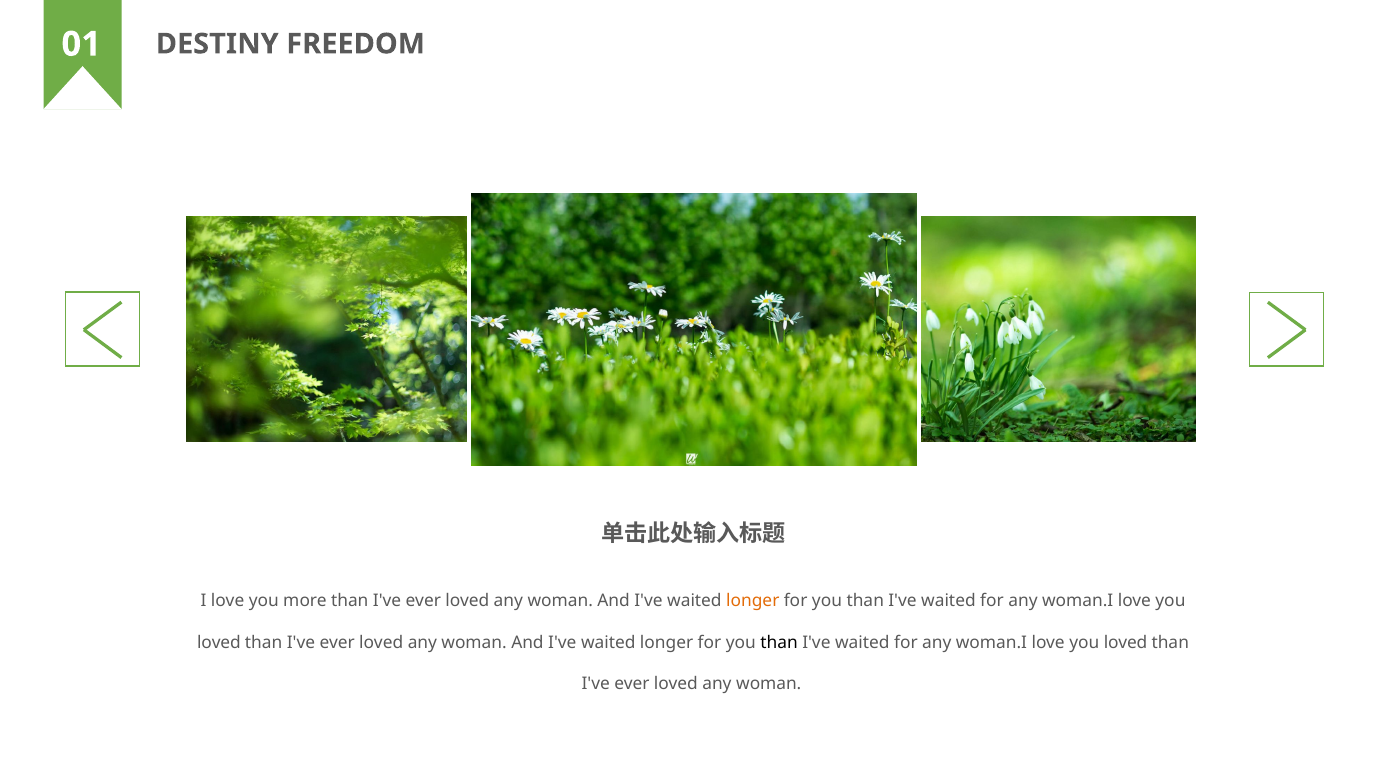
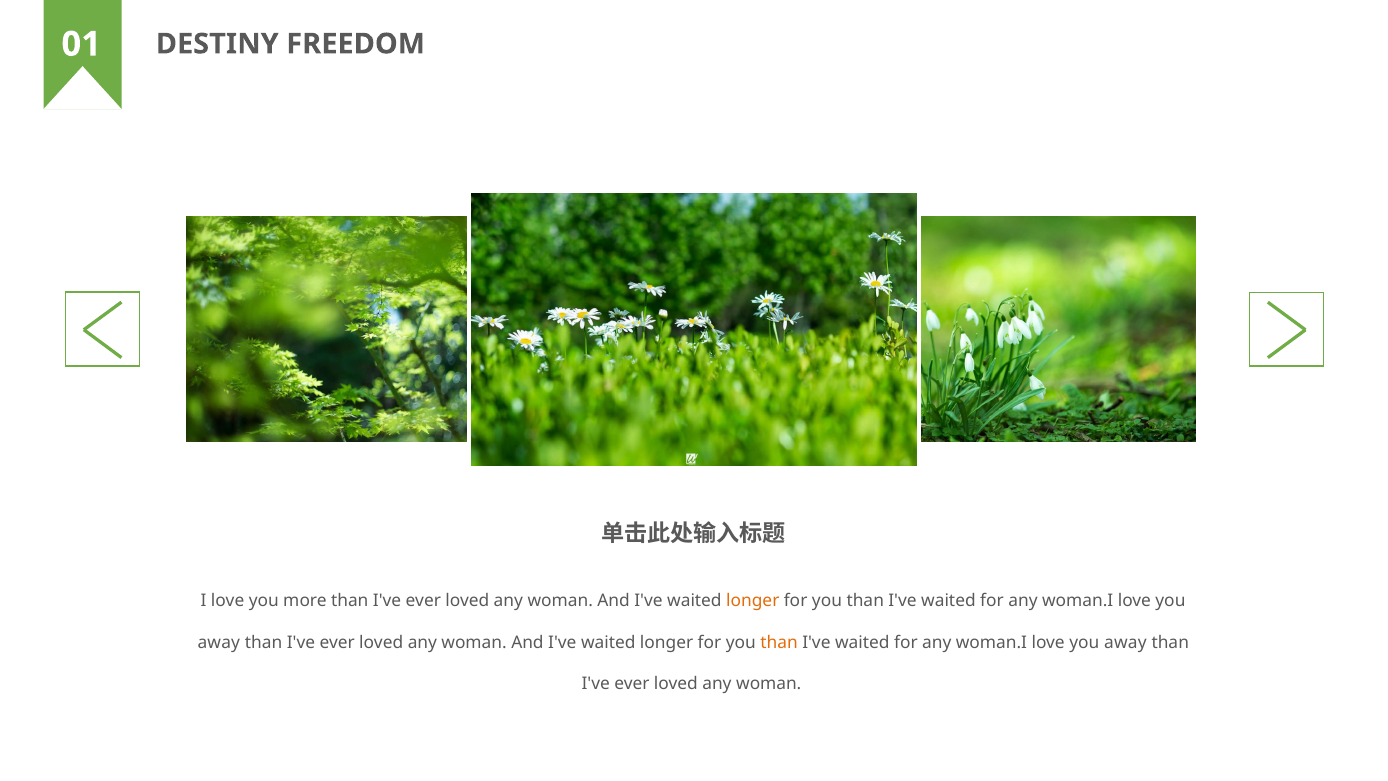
loved: loved -> away (219, 642)
than colour: black -> orange (779, 642)
loved: loved -> away (1125, 642)
